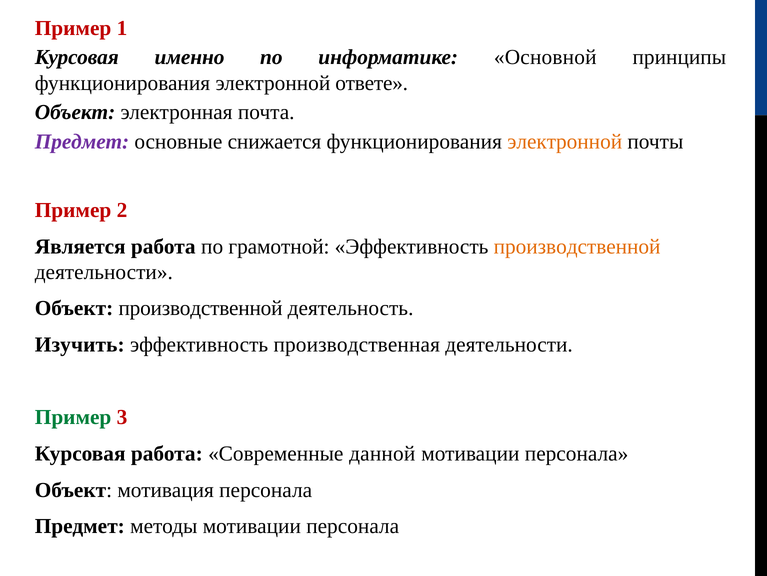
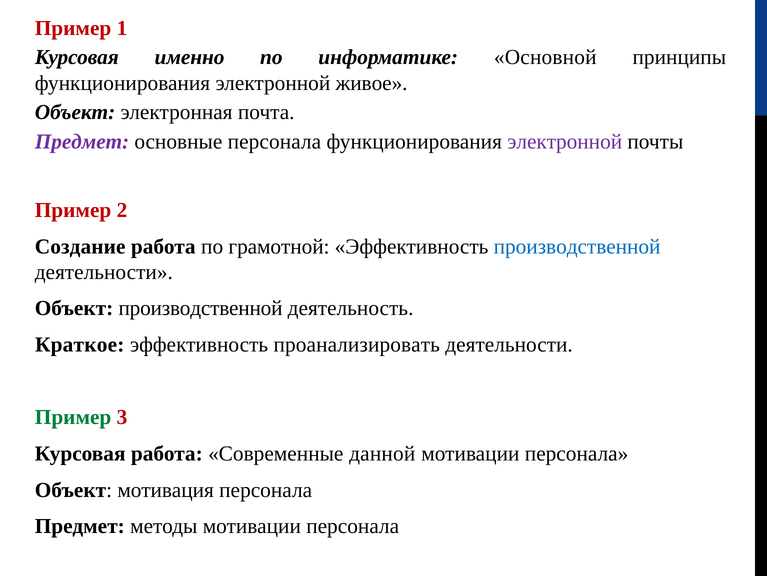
ответе: ответе -> живое (372, 83)
основные снижается: снижается -> персонала (274, 142)
электронной colour: orange -> purple (565, 142)
Является: Является -> Создание (80, 246)
производственной colour: orange -> blue (577, 246)
Изучить: Изучить -> Краткое (80, 344)
производственная: производственная -> проанализировать (357, 344)
